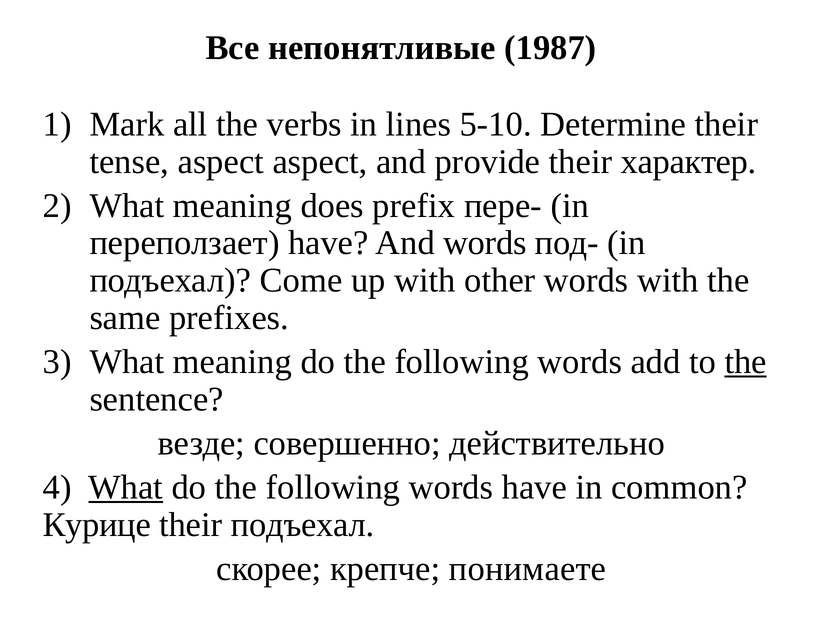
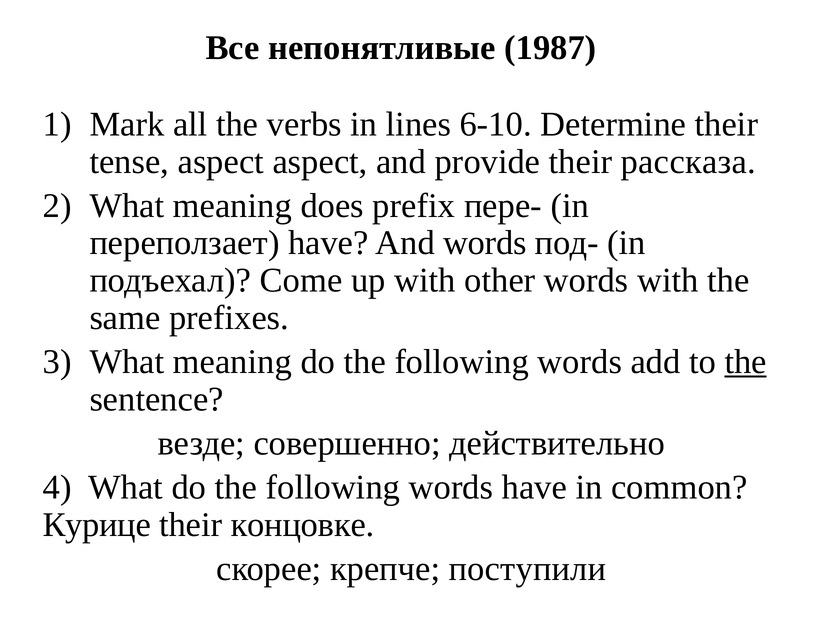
5-10: 5-10 -> 6-10 (496, 124)
характер: характер -> рассказа (688, 161)
What underline: present -> none (126, 487)
their подъехал: подъехал -> концовке (303, 524)
понимаете: понимаете -> поступили (528, 568)
